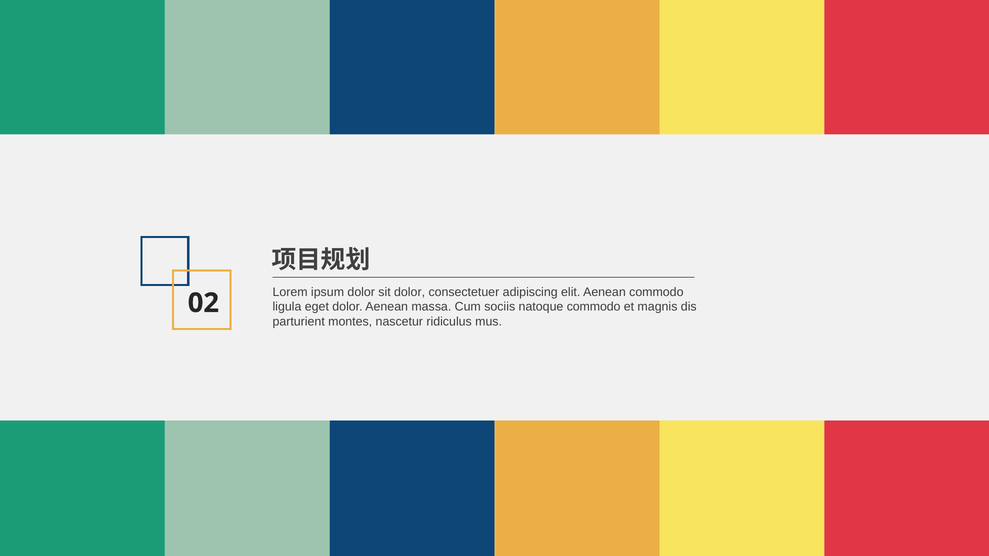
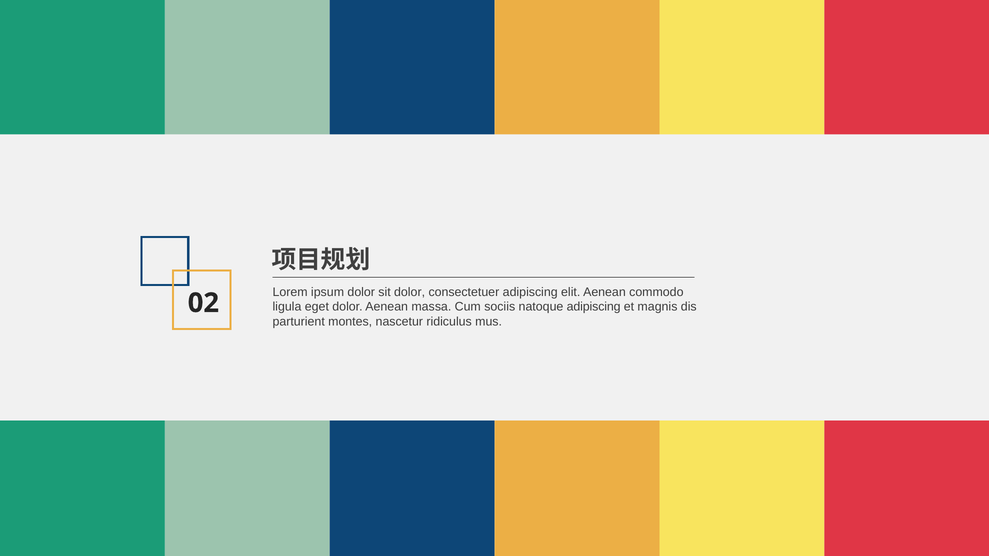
natoque commodo: commodo -> adipiscing (594, 307)
